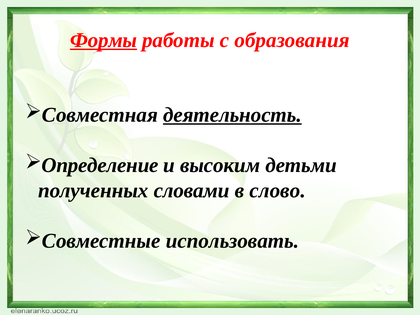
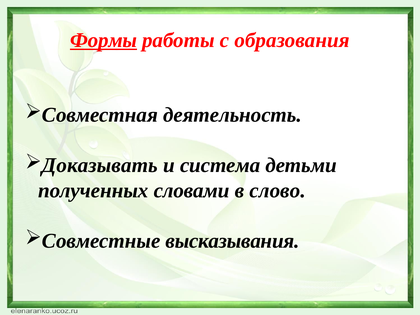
деятельность underline: present -> none (232, 115)
Определение: Определение -> Доказывать (100, 165)
высоким: высоким -> система (220, 165)
использовать: использовать -> высказывания (232, 241)
